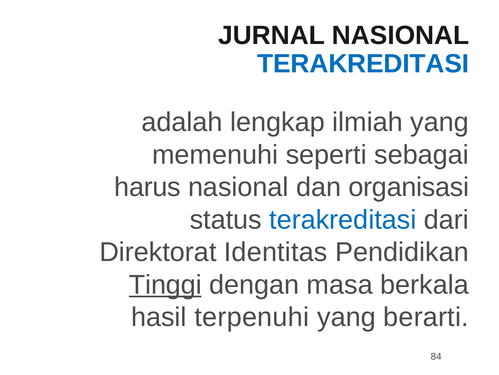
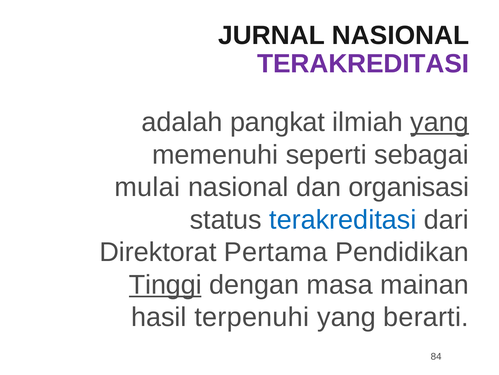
TERAKREDITASI colour: blue -> purple (363, 64)
lengkap: lengkap -> pangkat (278, 122)
yang underline: none -> present (440, 122)
harus: harus -> mulai (147, 187)
Identitas: Identitas -> Pertama (276, 252)
berkala: berkala -> mainan (425, 284)
